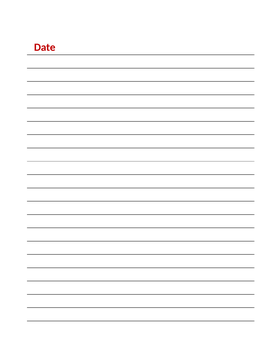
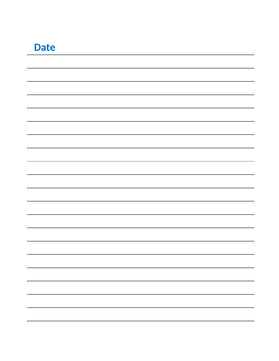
Date colour: red -> blue (45, 47)
